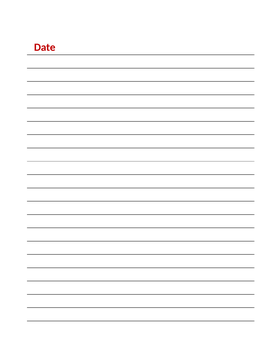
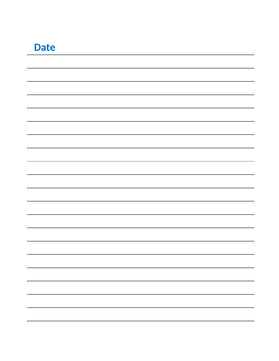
Date colour: red -> blue (45, 47)
